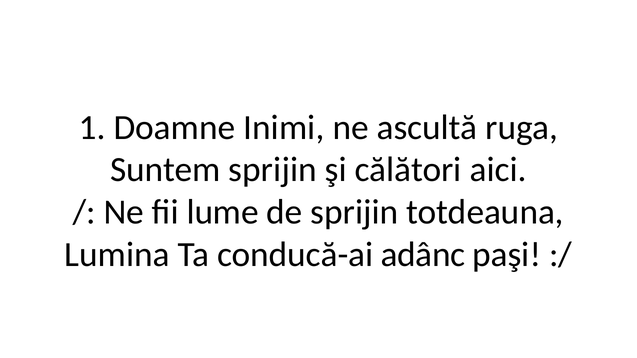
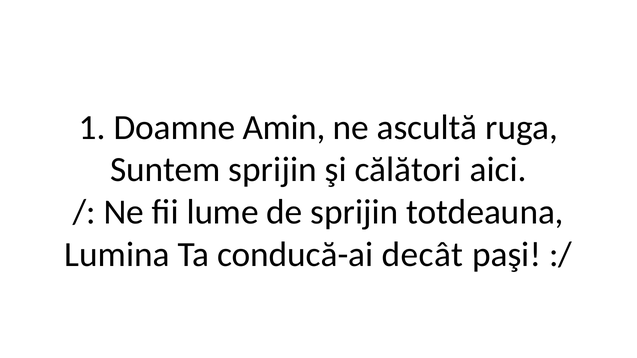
Inimi: Inimi -> Amin (284, 128)
adânc: adânc -> decât (423, 255)
